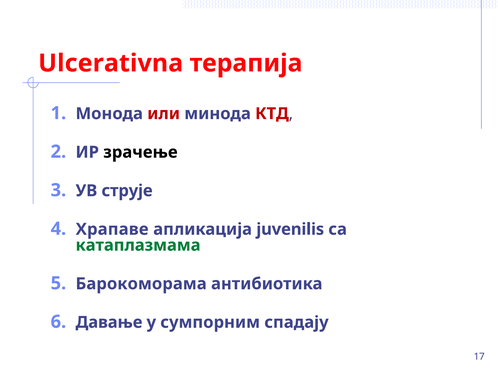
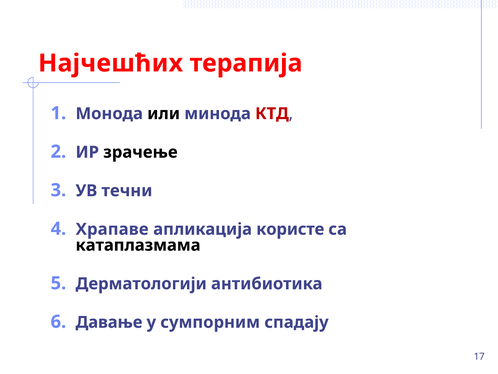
Ulcerativna: Ulcerativna -> Најчешћих (111, 63)
или colour: red -> black (164, 114)
струје: струје -> течни (127, 190)
juvenilis: juvenilis -> користе (290, 229)
катаплазмама colour: green -> black (138, 245)
Барокоморама: Барокоморама -> Дерматологији (141, 283)
